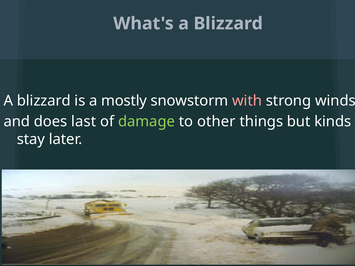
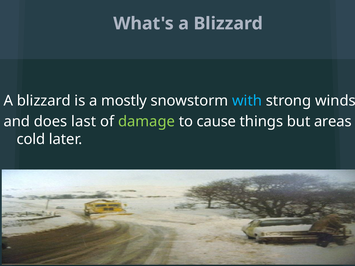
with colour: pink -> light blue (247, 101)
other: other -> cause (216, 122)
kinds: kinds -> areas (333, 122)
stay: stay -> cold (31, 139)
